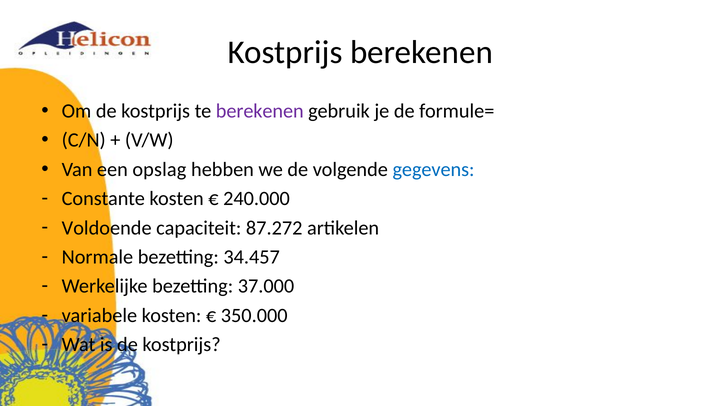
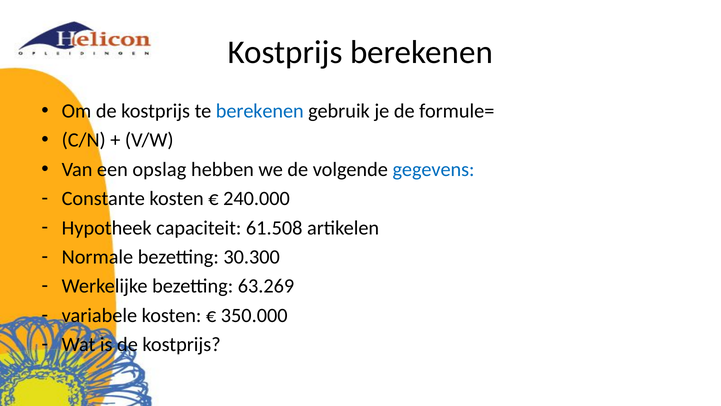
berekenen colour: purple -> blue (260, 111)
Voldoende: Voldoende -> Hypotheek (107, 228)
87.272: 87.272 -> 61.508 (274, 228)
34.457: 34.457 -> 30.300 (252, 257)
37.000: 37.000 -> 63.269 (266, 286)
